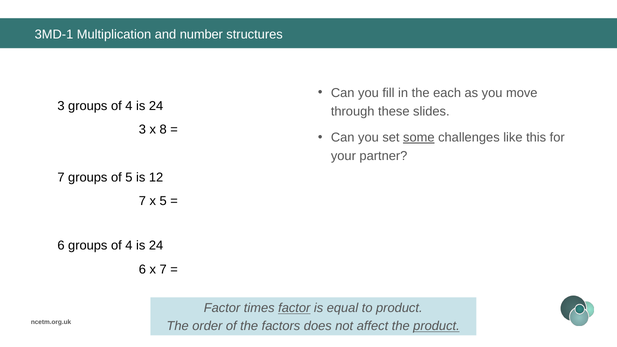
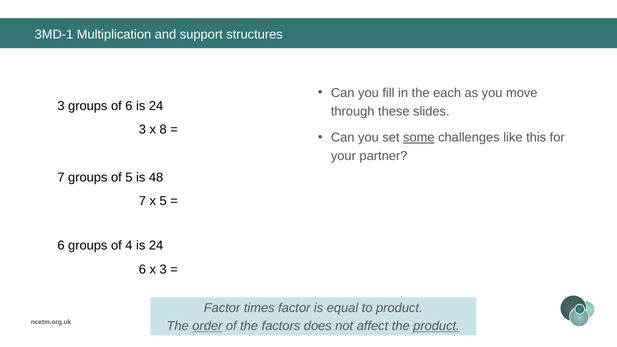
number: number -> support (201, 34)
3 groups of 4: 4 -> 6 (129, 106)
12: 12 -> 48 (156, 178)
6 x 7: 7 -> 3 (163, 269)
factor underline: present -> none (294, 308)
order underline: none -> present (207, 326)
